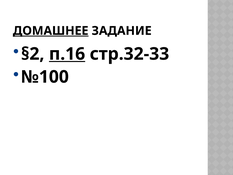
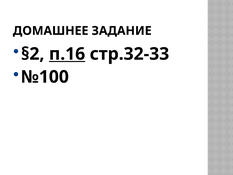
ДОМАШНЕЕ underline: present -> none (51, 31)
